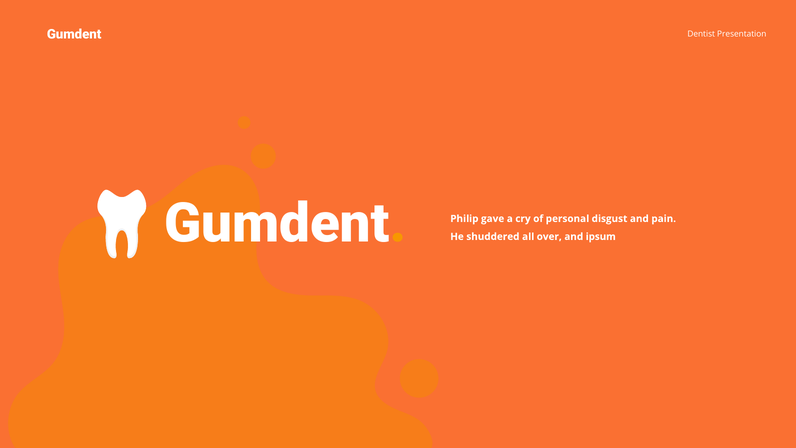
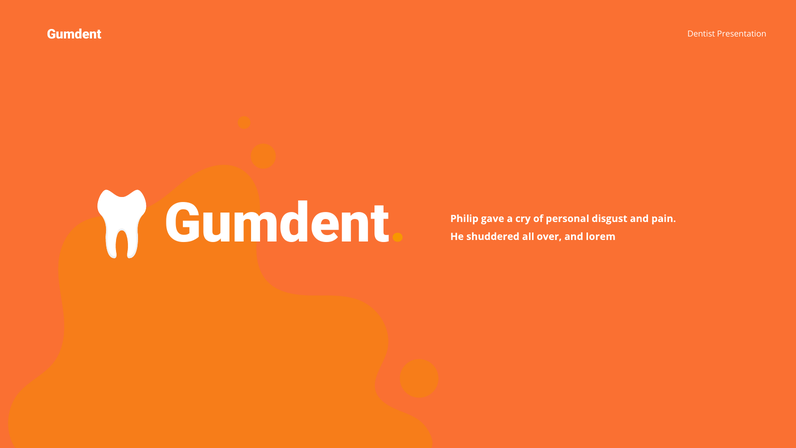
ipsum: ipsum -> lorem (601, 236)
